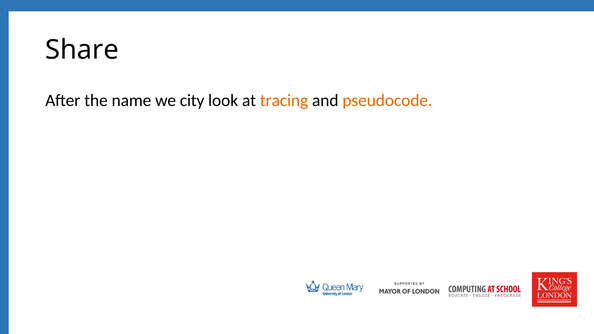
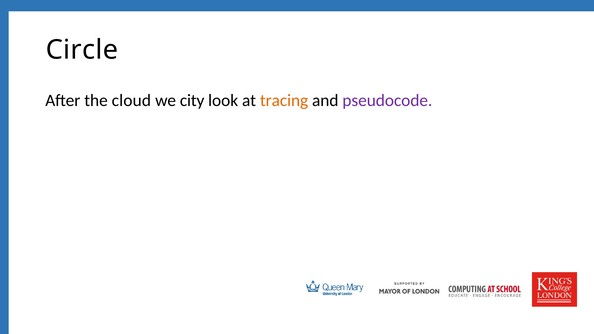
Share: Share -> Circle (82, 50)
name: name -> cloud (131, 100)
pseudocode colour: orange -> purple (387, 100)
